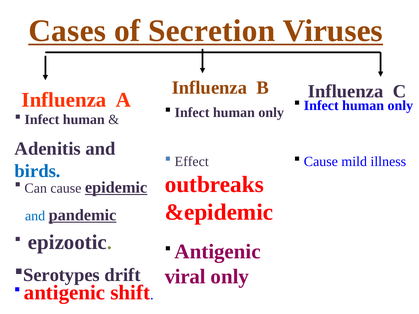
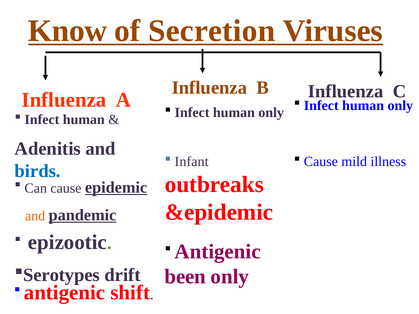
Cases: Cases -> Know (68, 31)
Effect: Effect -> Infant (192, 162)
and colour: blue -> orange (35, 216)
viral: viral -> been (185, 277)
